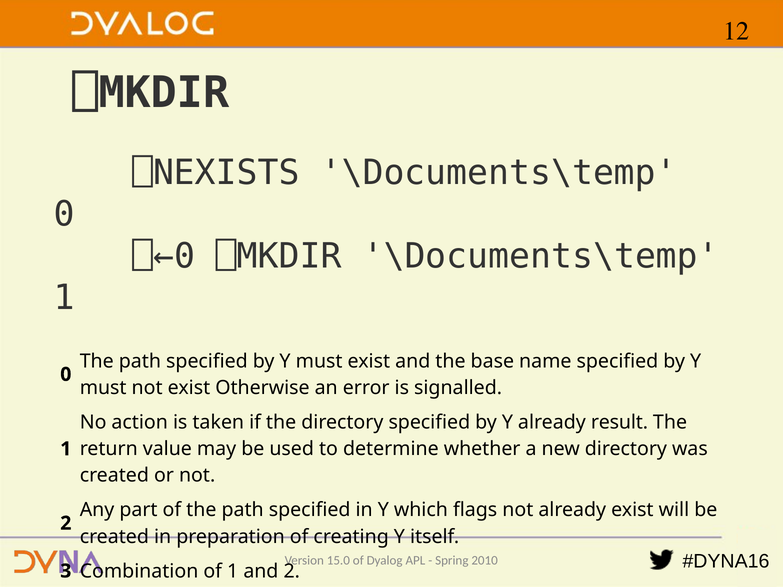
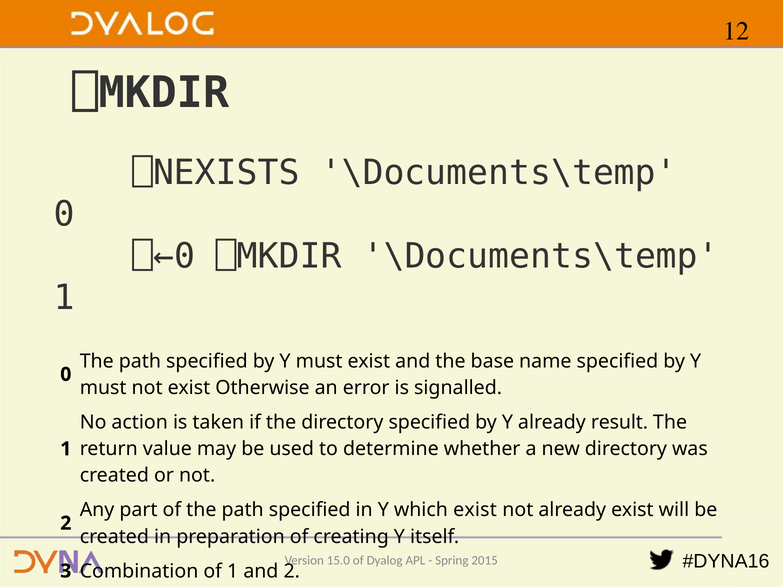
which flags: flags -> exist (475, 510)
2010: 2010 -> 2015 (485, 561)
